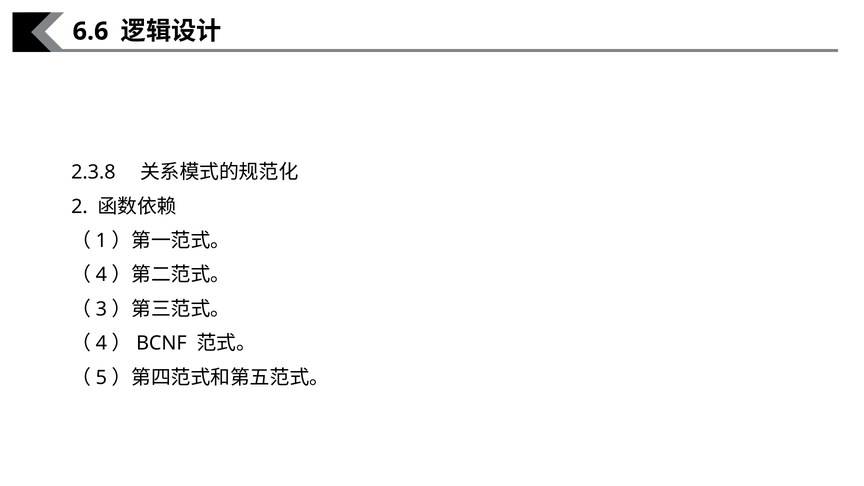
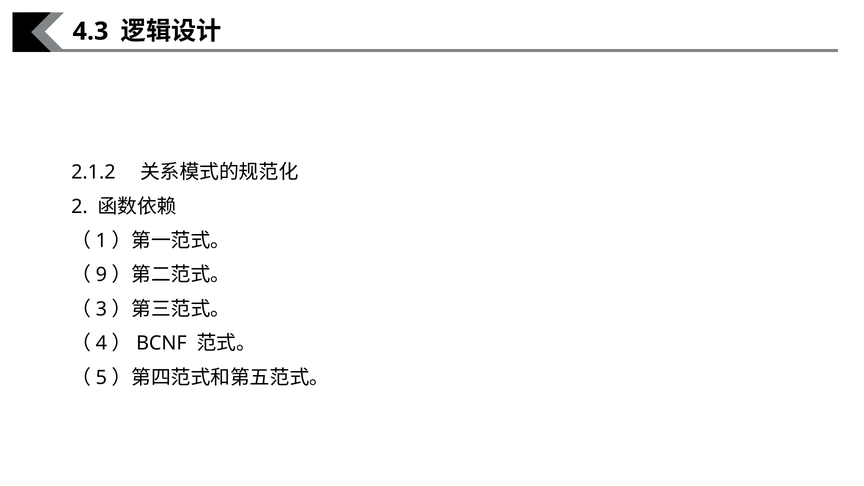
6.6: 6.6 -> 4.3 (91, 31)
2.3.8: 2.3.8 -> 2.1.2 (93, 172)
4: 4 -> 9 (101, 275)
